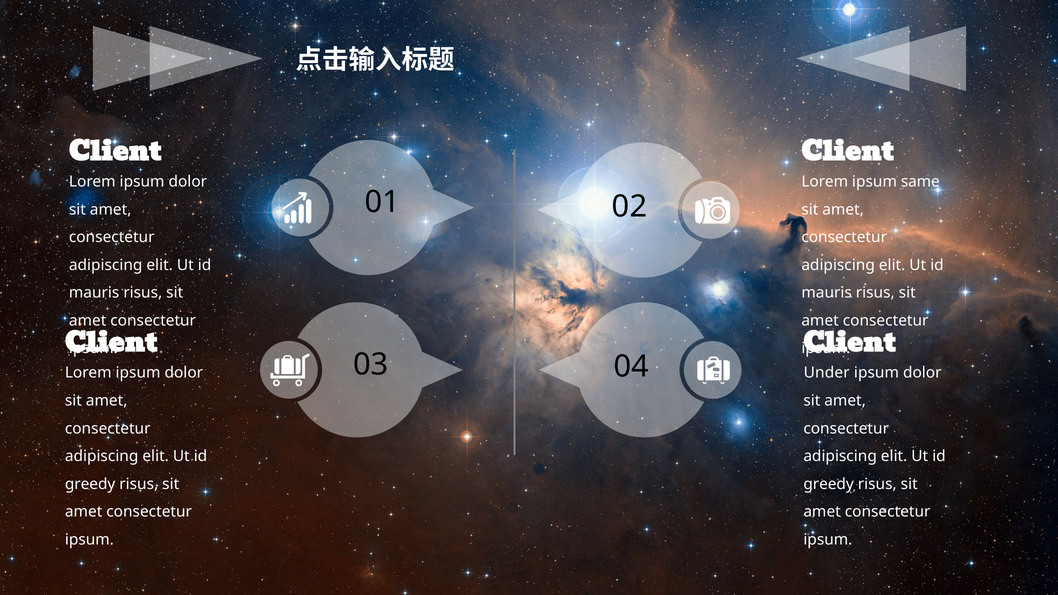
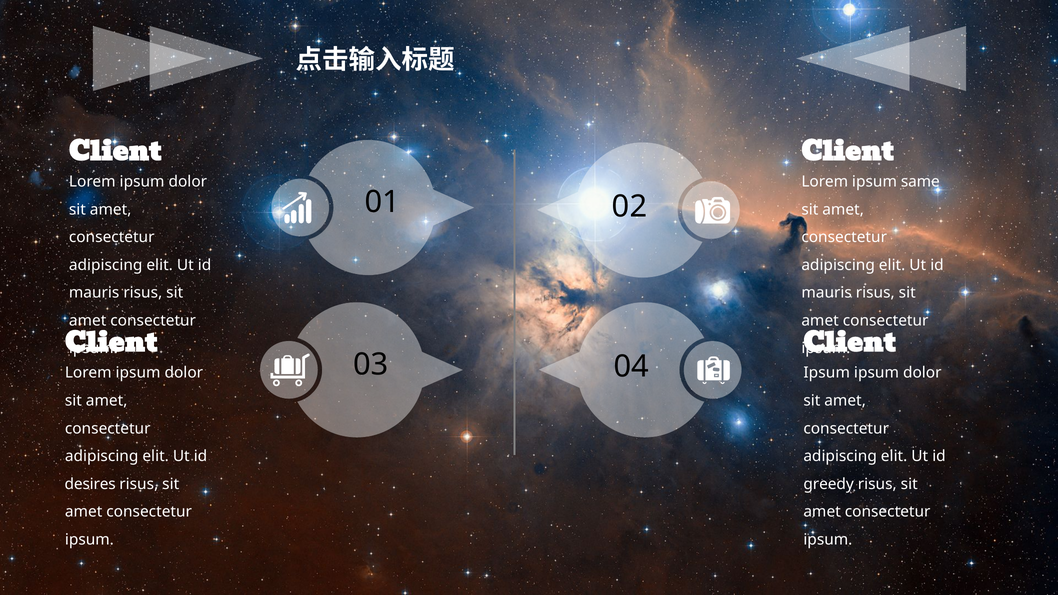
Under: Under -> Ipsum (827, 373)
greedy: greedy -> desires (90, 484)
